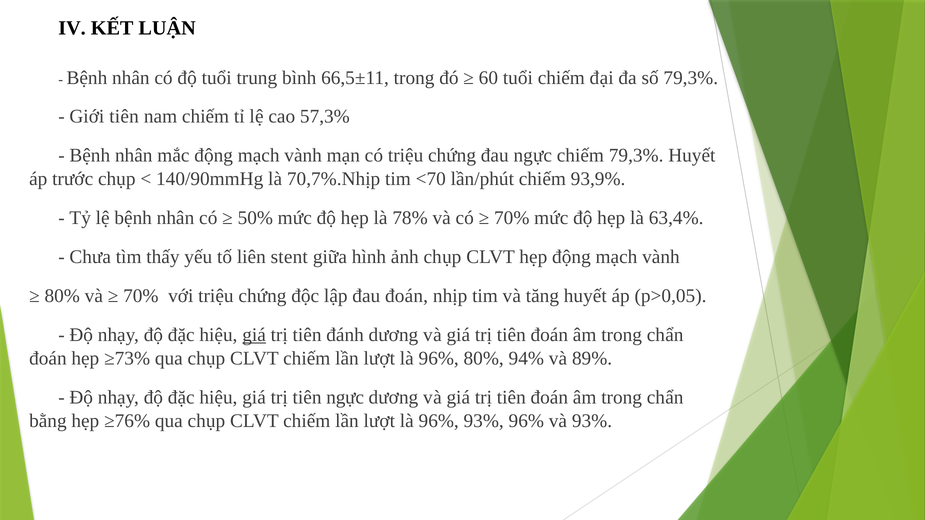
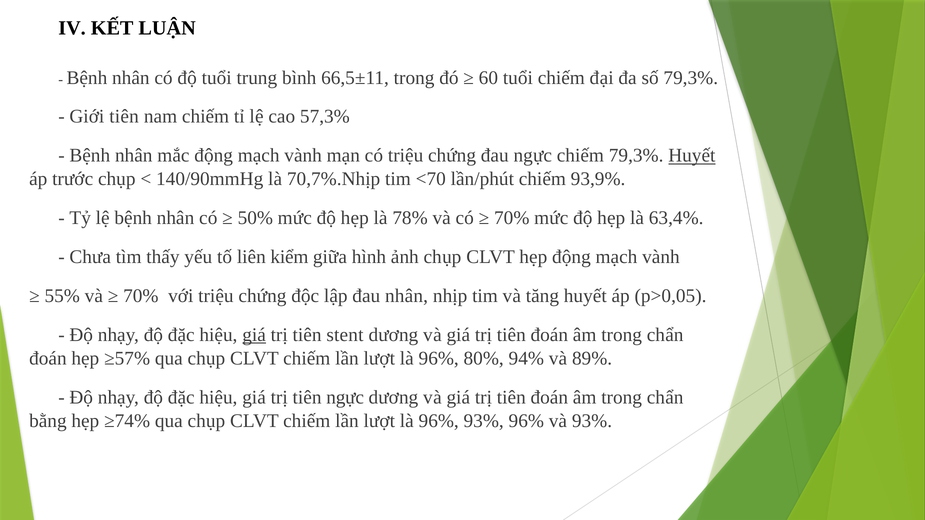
Huyết underline: none -> present (692, 156)
stent: stent -> kiểm (289, 257)
80%: 80% -> 55% (62, 296)
đau đoán: đoán -> nhân (407, 296)
đánh: đánh -> stent (345, 335)
≥73%: ≥73% -> ≥57% (127, 358)
≥76%: ≥76% -> ≥74% (127, 421)
